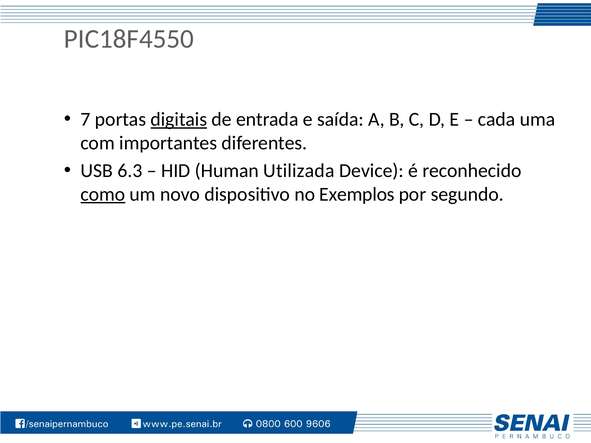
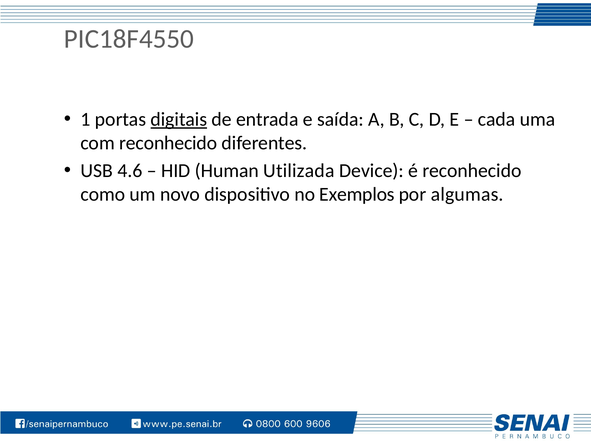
7: 7 -> 1 (86, 120)
com importantes: importantes -> reconhecido (168, 143)
6.3: 6.3 -> 4.6 (130, 171)
como underline: present -> none (103, 194)
segundo: segundo -> algumas (467, 194)
